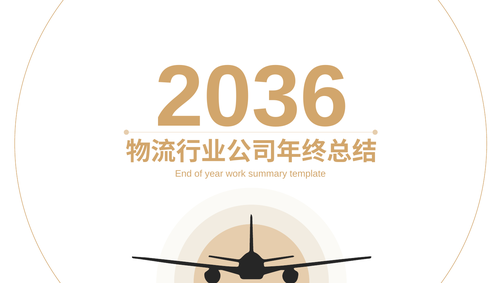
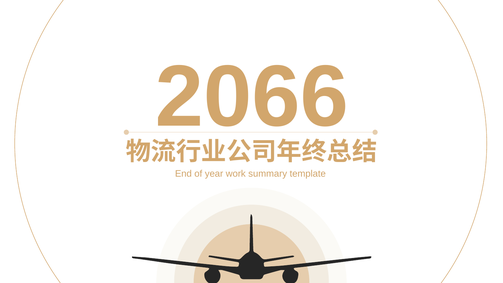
2036: 2036 -> 2066 (252, 97)
